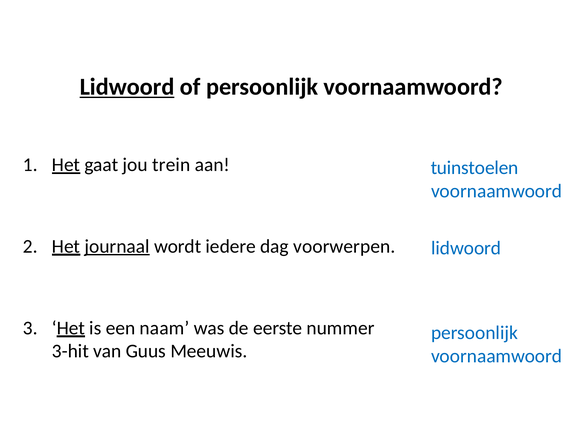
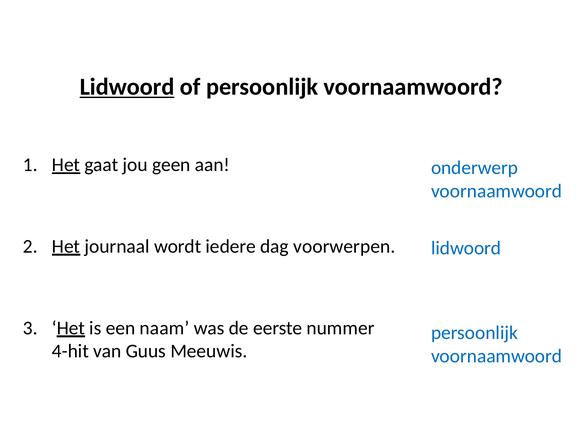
trein: trein -> geen (171, 165)
tuinstoelen: tuinstoelen -> onderwerp (474, 168)
journaal underline: present -> none (117, 247)
3-hit: 3-hit -> 4-hit (70, 351)
